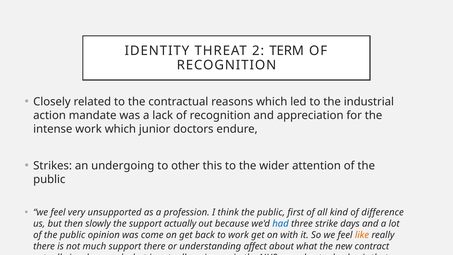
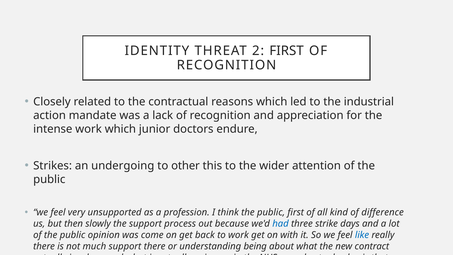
2 TERM: TERM -> FIRST (287, 51)
support actually: actually -> process (180, 224)
like colour: orange -> blue (362, 235)
affect: affect -> being (255, 246)
